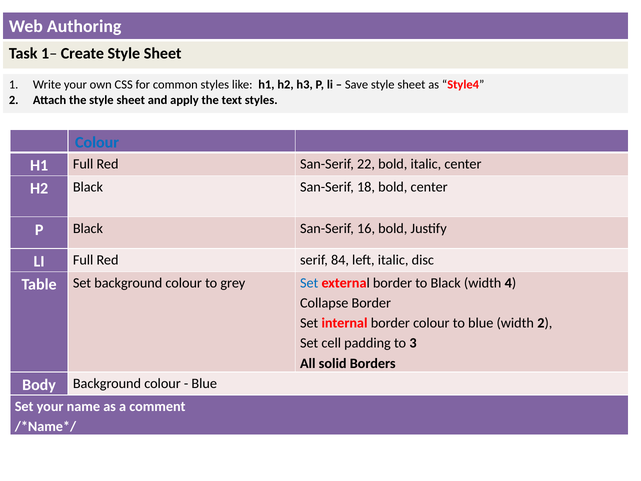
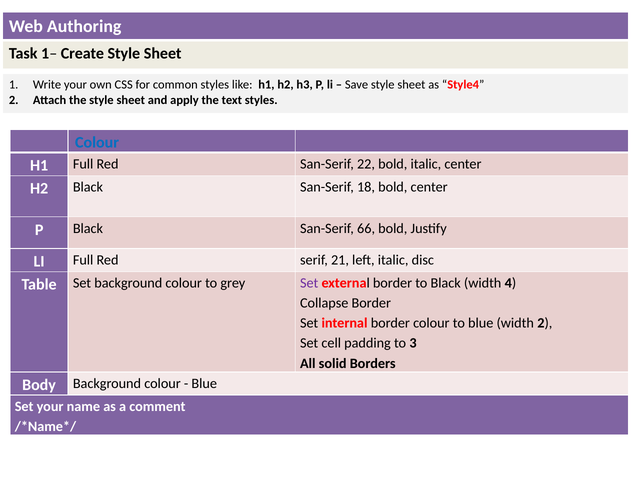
16: 16 -> 66 (366, 228)
84: 84 -> 21 (340, 260)
Set colour: blue -> purple (309, 283)
